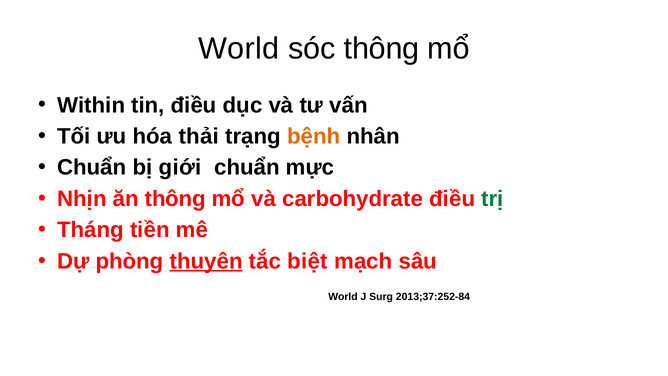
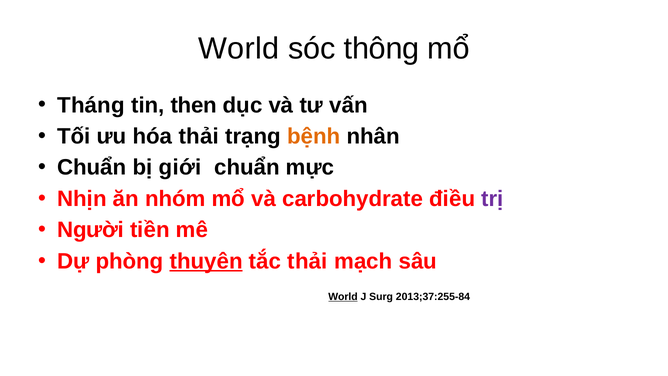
Within: Within -> Tháng (91, 105)
tin điều: điều -> then (194, 105)
ăn thông: thông -> nhóm (175, 199)
trị colour: green -> purple (492, 199)
Tháng: Tháng -> Người (91, 230)
tắc biệt: biệt -> thải (308, 261)
World underline: none -> present (343, 297)
2013;37:252-84: 2013;37:252-84 -> 2013;37:255-84 (433, 297)
